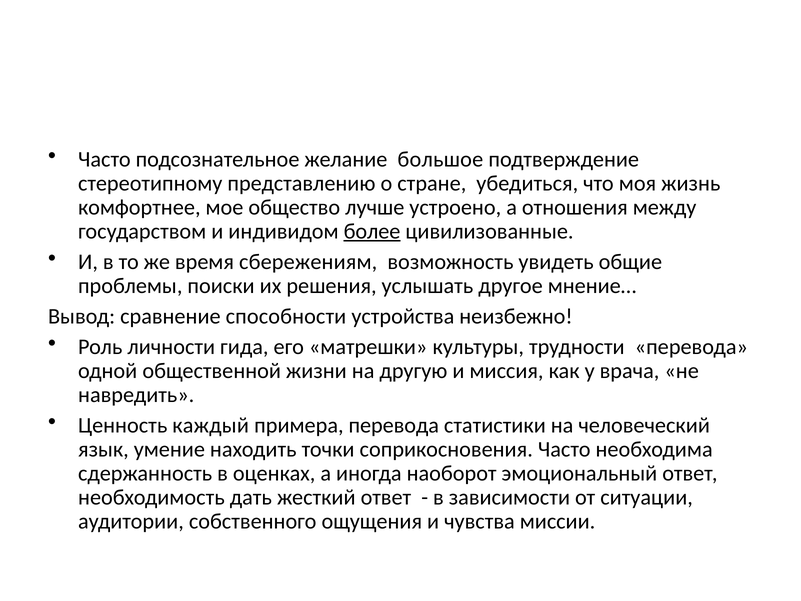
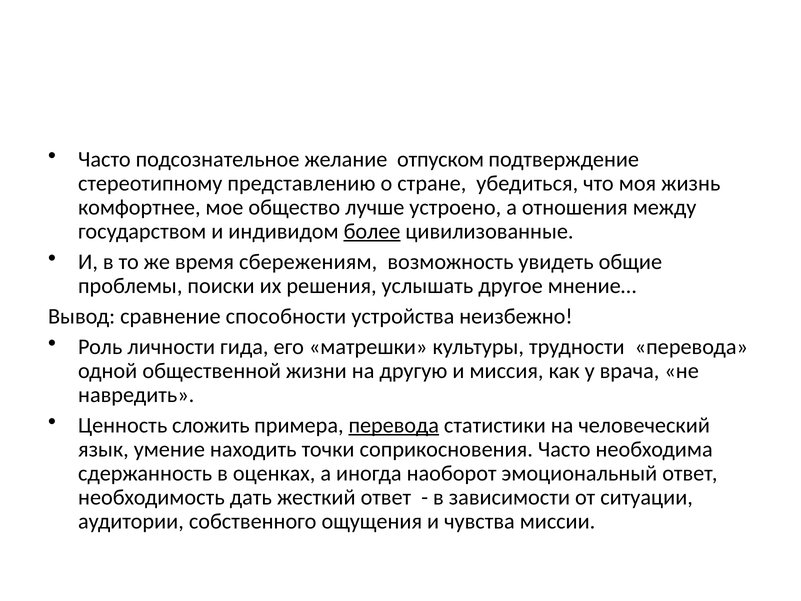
большое: большое -> отпуском (441, 159)
каждый: каждый -> сложить (211, 425)
перевода underline: none -> present (394, 425)
